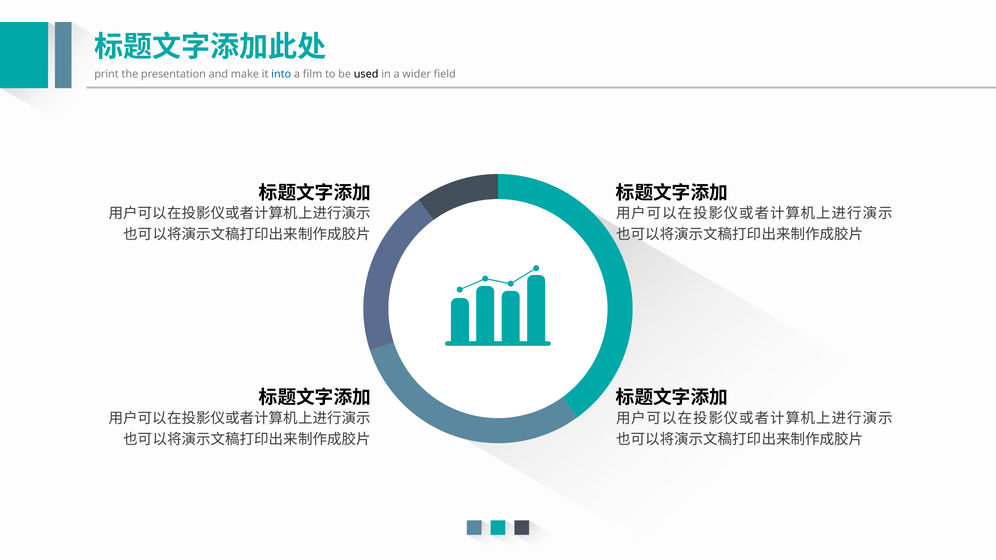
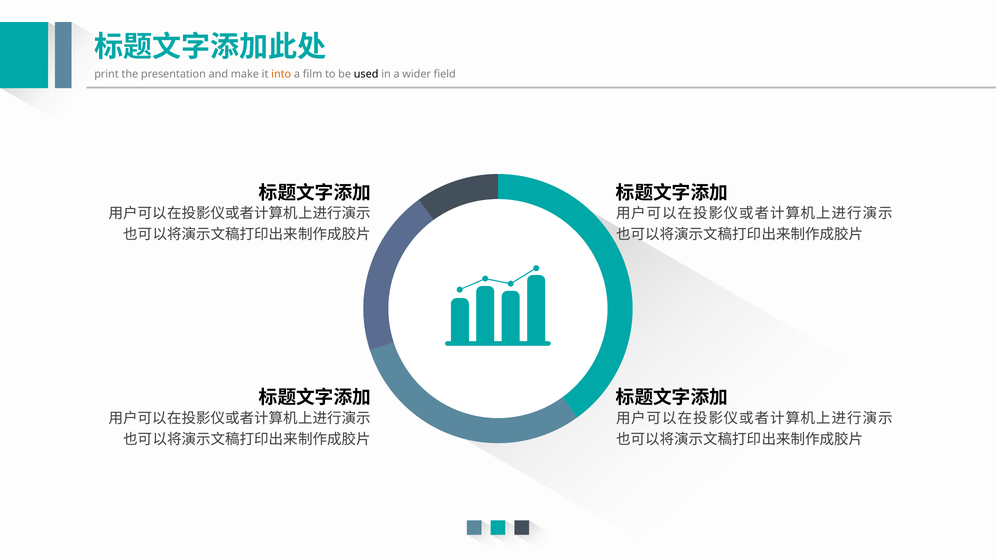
into colour: blue -> orange (281, 74)
